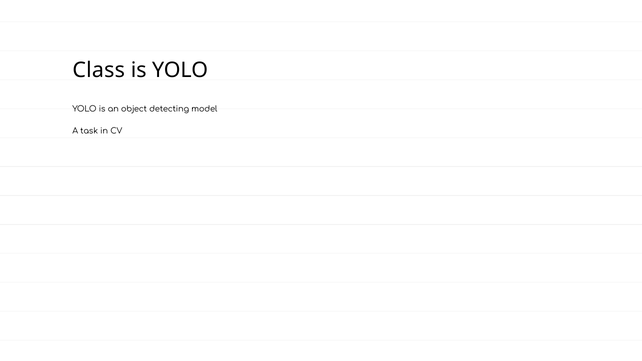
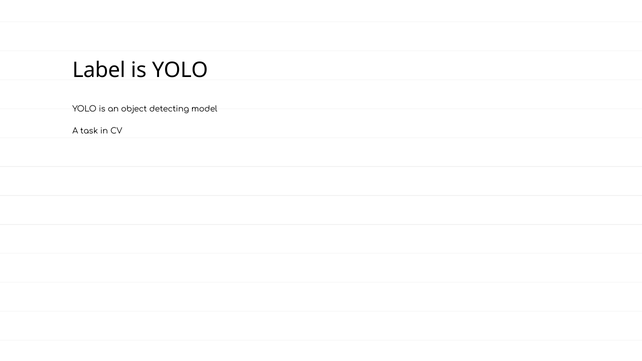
Class: Class -> Label (99, 70)
